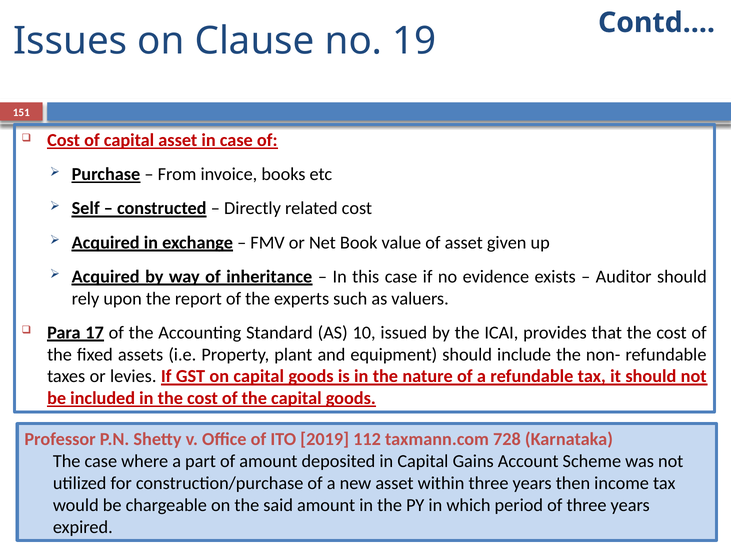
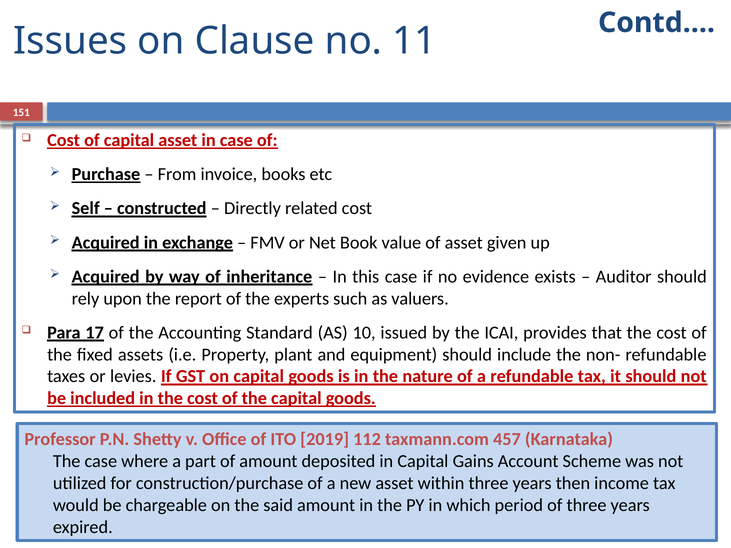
19: 19 -> 11 (414, 41)
728: 728 -> 457 (507, 440)
